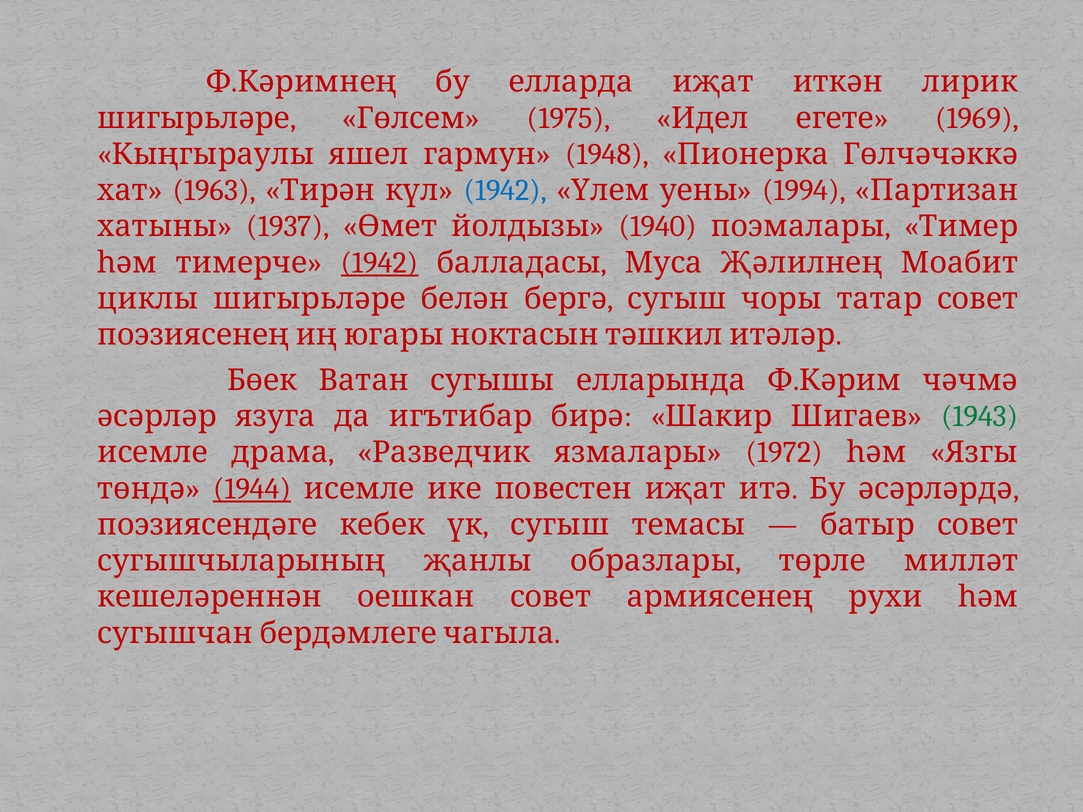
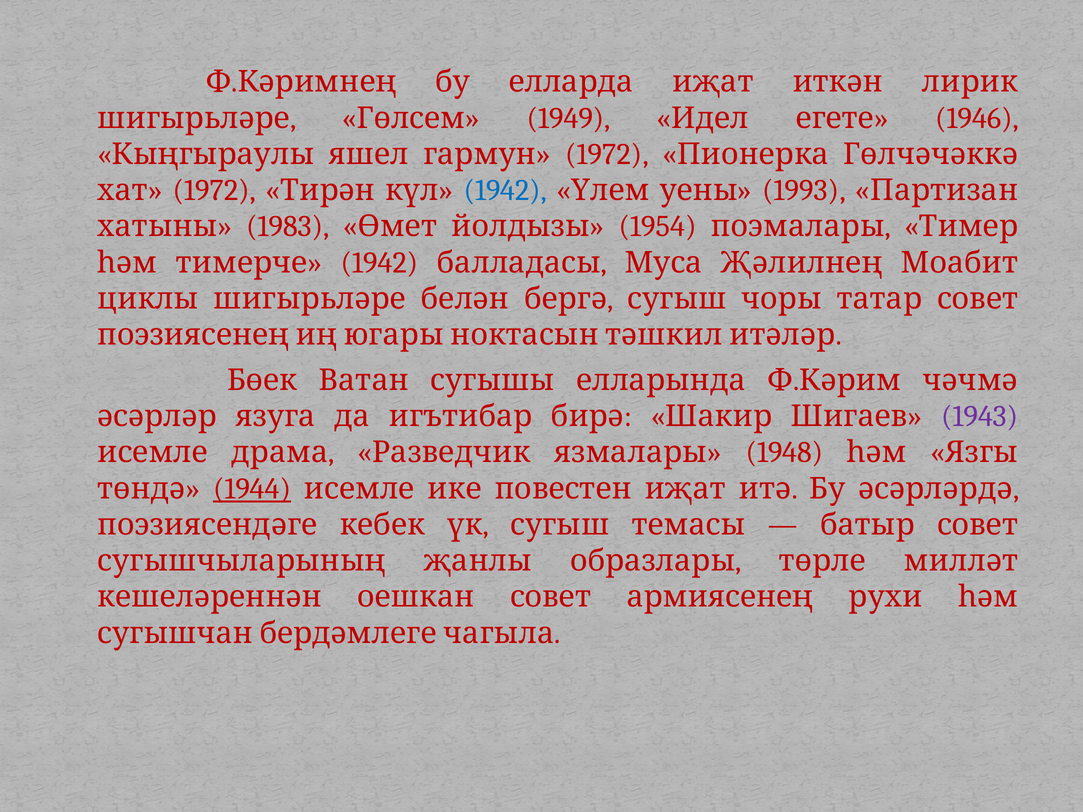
1975: 1975 -> 1949 (569, 118)
1969: 1969 -> 1946 (977, 118)
1948: 1948 -> 1972 (607, 154)
1963: 1963 -> 1972 (214, 190)
1994: 1994 -> 1993 (804, 190)
1937: 1937 -> 1983 (288, 227)
1940: 1940 -> 1954 (658, 227)
1942 underline: present -> none (380, 263)
1943 colour: green -> purple (980, 416)
1972: 1972 -> 1948 (784, 453)
